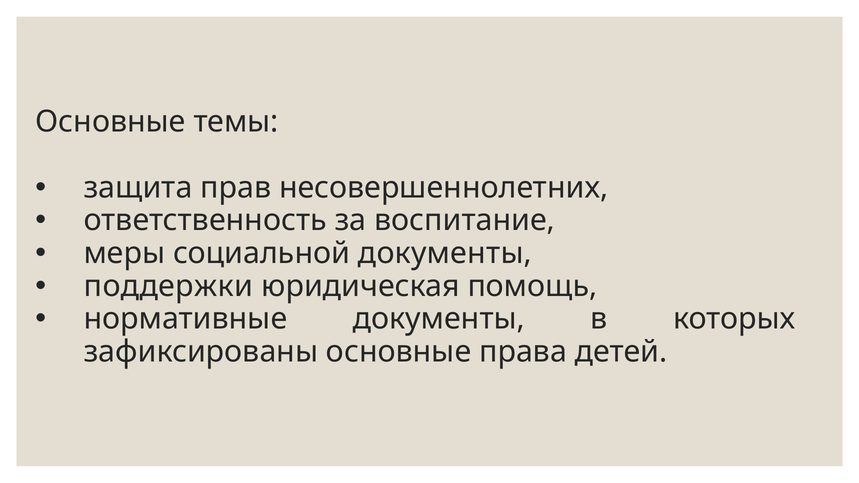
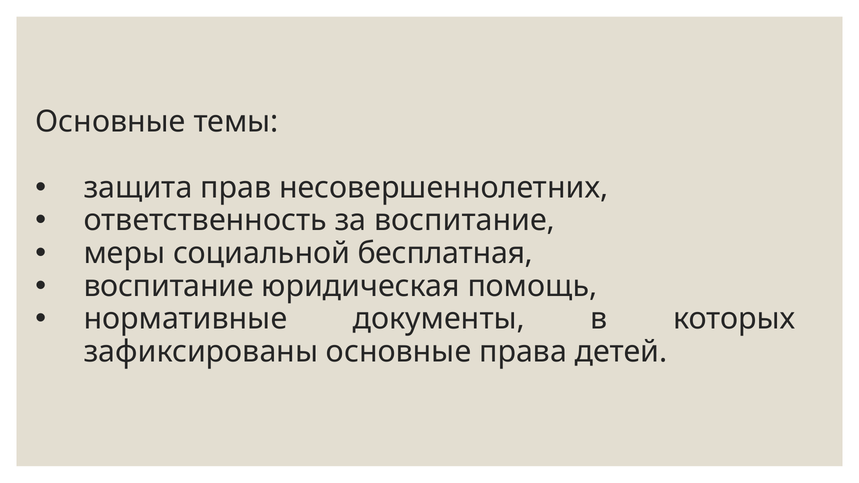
социальной документы: документы -> бесплатная (445, 253)
поддержки: поддержки -> воспитание (169, 286)
